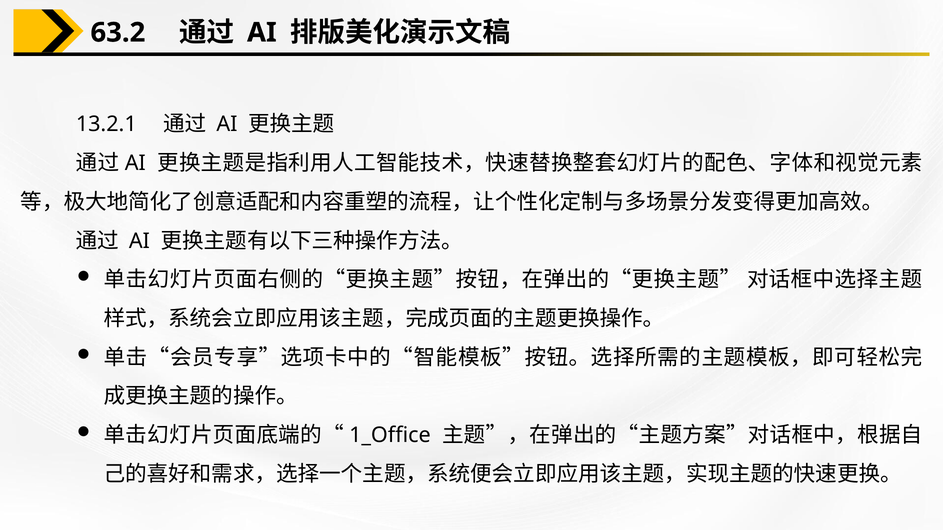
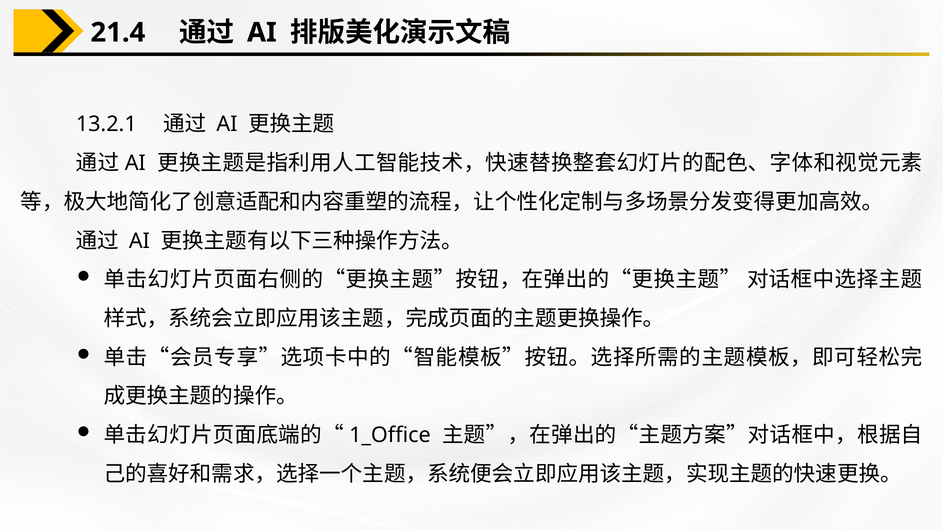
63.2: 63.2 -> 21.4 (118, 33)
